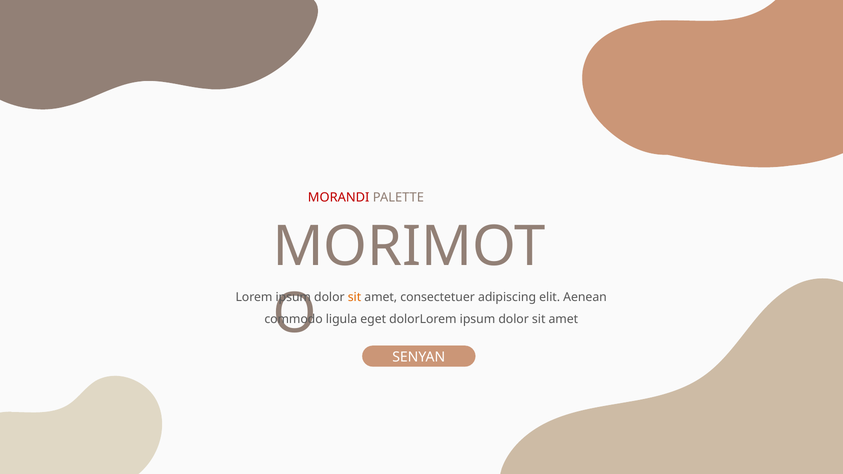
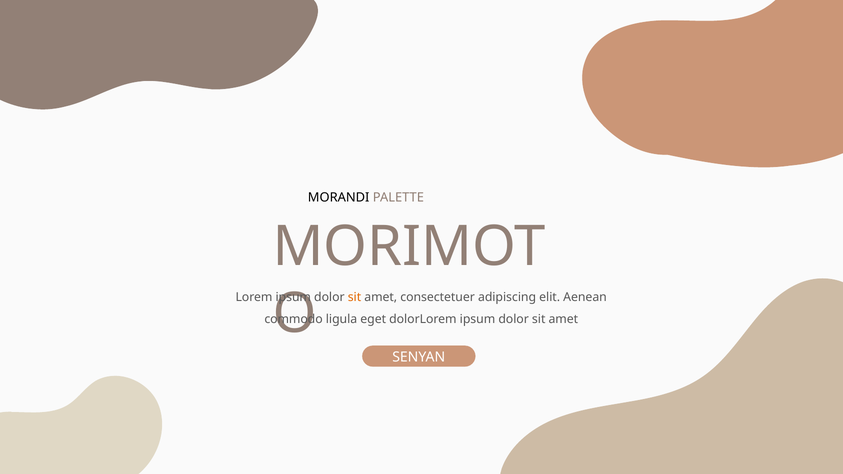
MORANDI colour: red -> black (339, 198)
